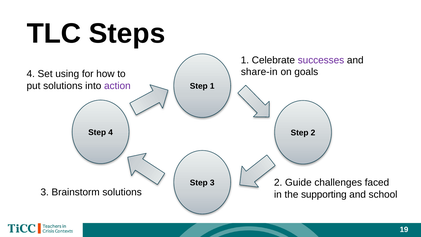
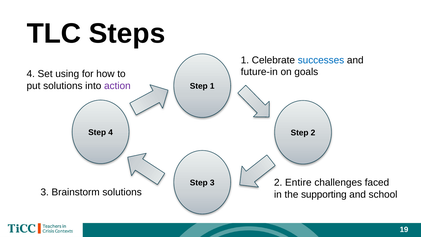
successes colour: purple -> blue (321, 60)
share-in: share-in -> future-in (259, 72)
Guide: Guide -> Entire (298, 183)
